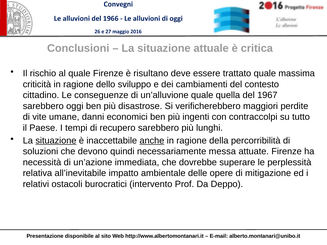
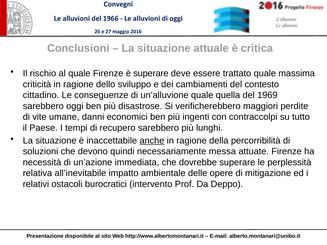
è risultano: risultano -> superare (151, 73)
1967: 1967 -> 1969 (267, 95)
situazione underline: present -> none (56, 141)
